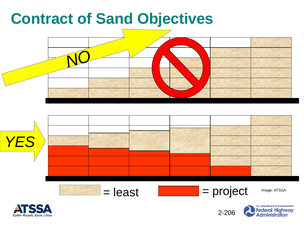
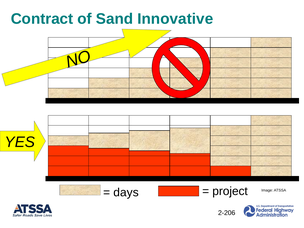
Objectives: Objectives -> Innovative (175, 19)
least: least -> days (126, 192)
